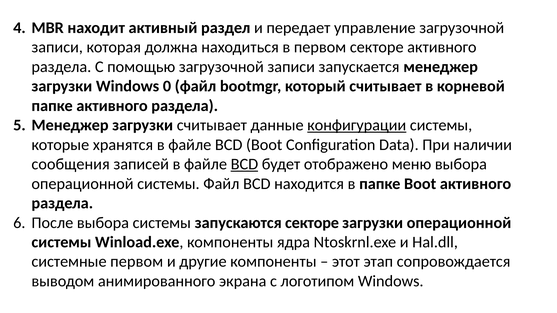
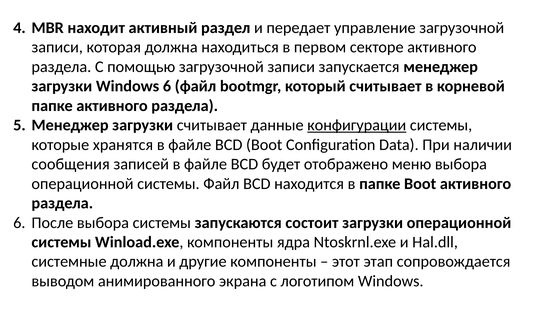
Windows 0: 0 -> 6 (167, 86)
BCD underline: present -> none (244, 164)
запускаются секторе: секторе -> состоит (312, 223)
системные первом: первом -> должна (137, 262)
